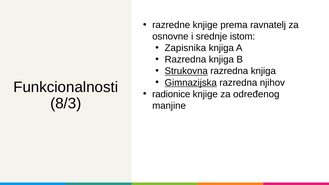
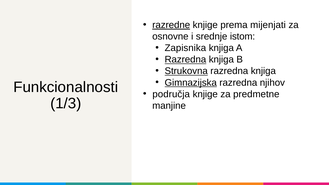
razredne underline: none -> present (171, 25)
ravnatelj: ravnatelj -> mijenjati (268, 25)
Razredna underline: none -> present (185, 60)
radionice: radionice -> područja (171, 94)
određenog: određenog -> predmetne (256, 94)
8/3: 8/3 -> 1/3 (66, 103)
